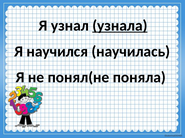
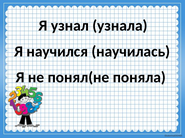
узнала underline: present -> none (120, 26)
